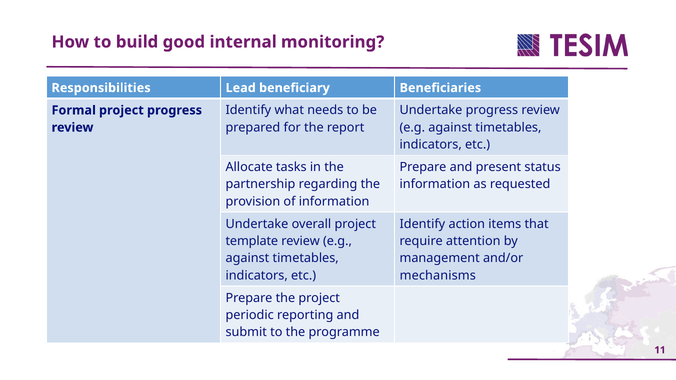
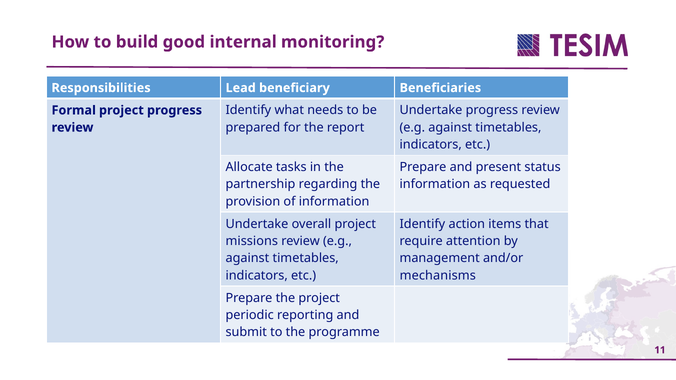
template: template -> missions (252, 241)
